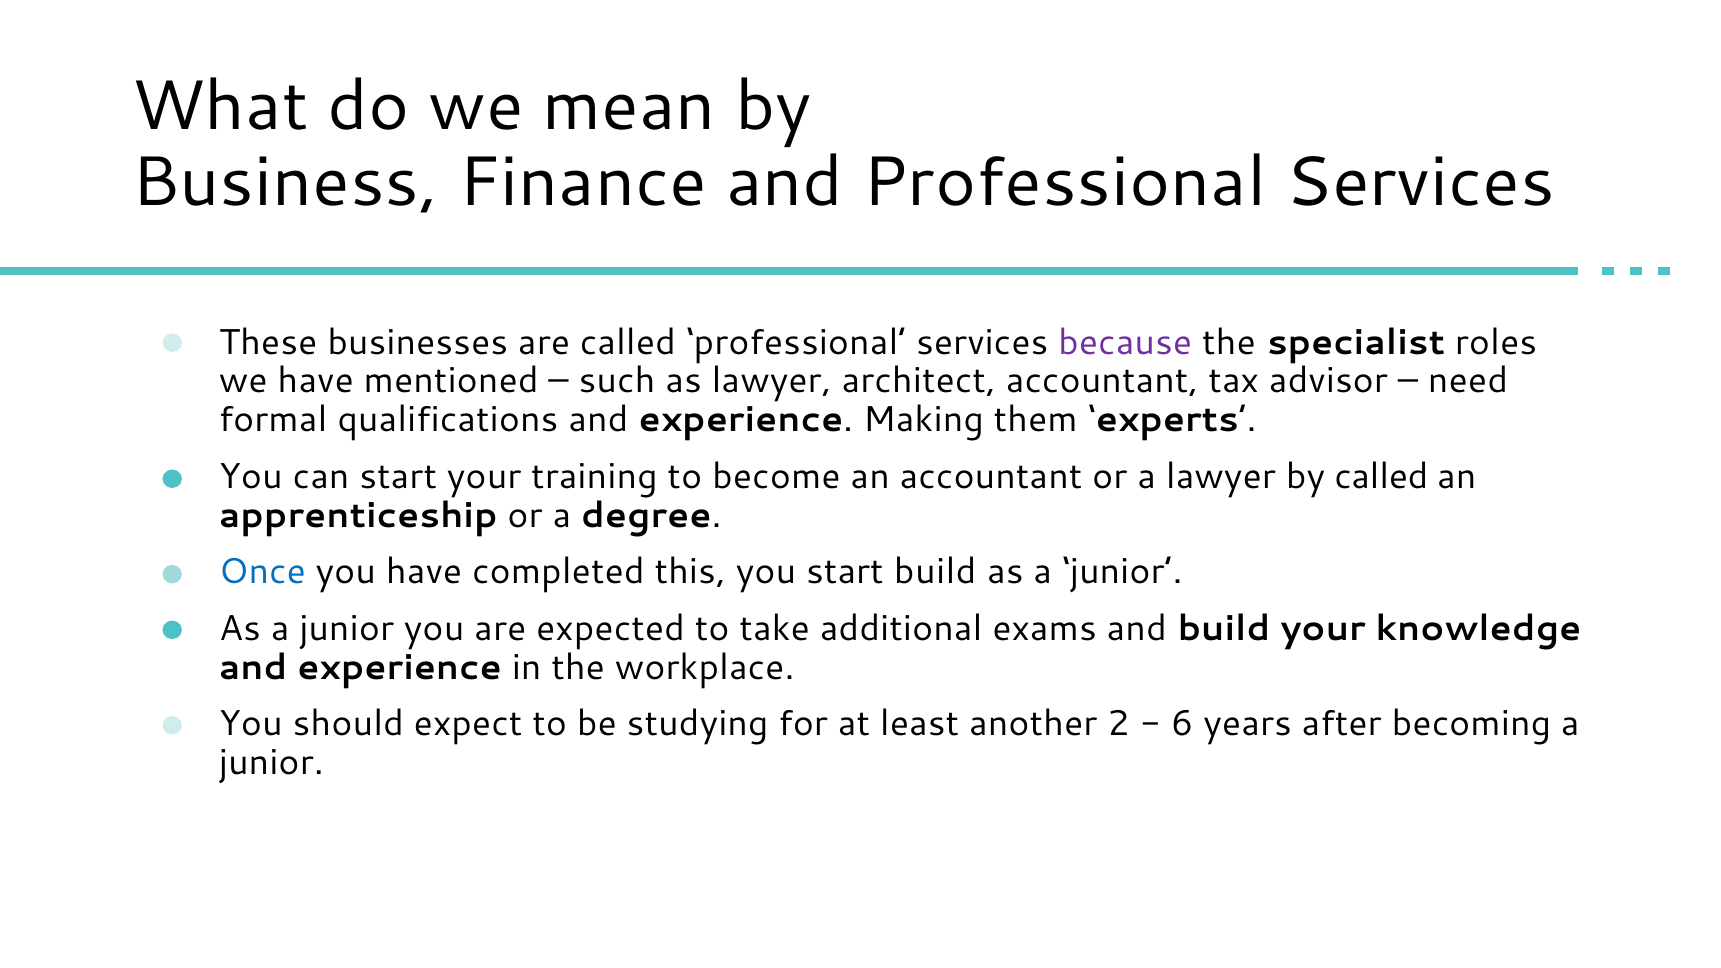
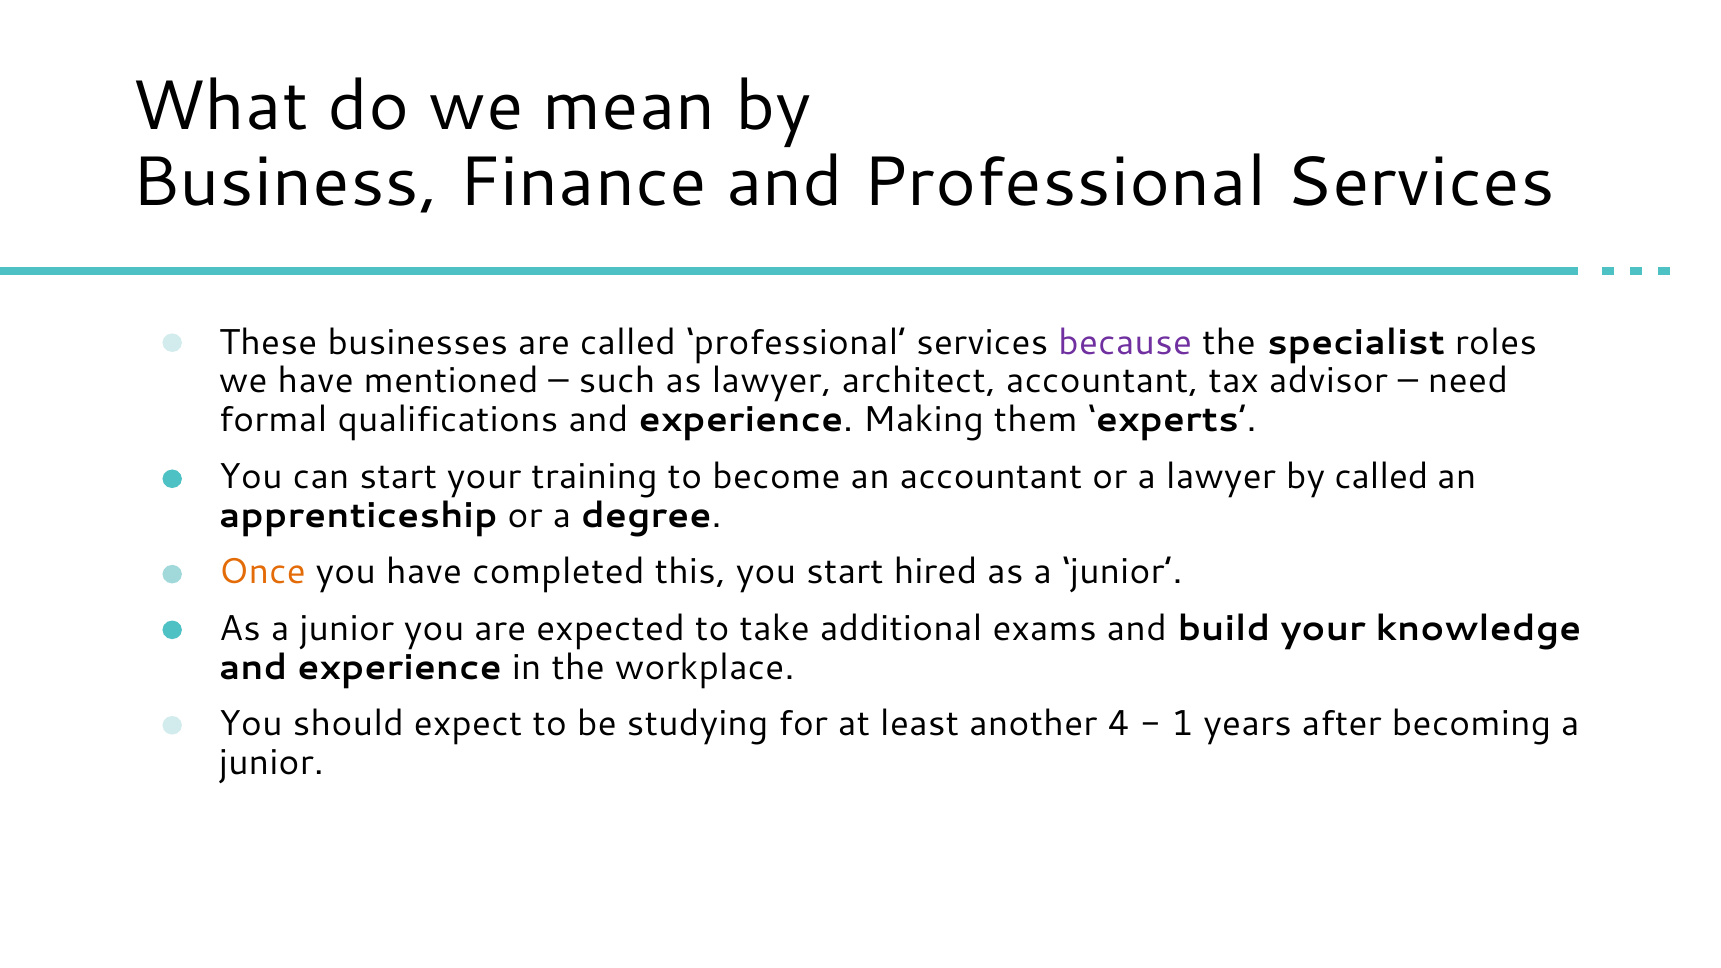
Once colour: blue -> orange (262, 572)
start build: build -> hired (935, 572)
2: 2 -> 4 (1119, 724)
6: 6 -> 1 (1182, 724)
